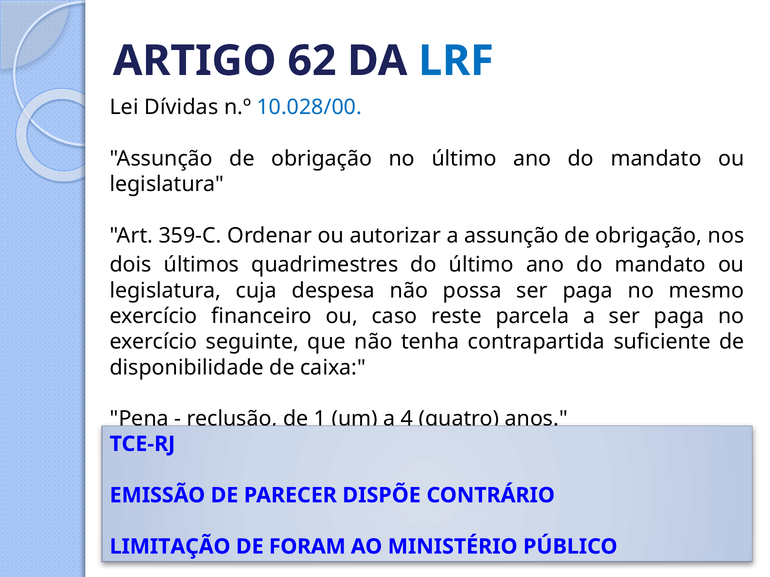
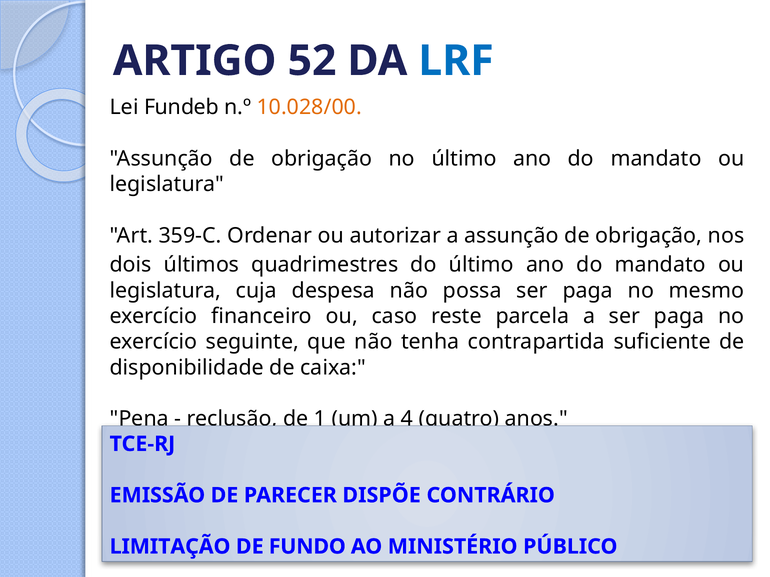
62: 62 -> 52 (312, 61)
Dívidas: Dívidas -> Fundeb (182, 107)
10.028/00 colour: blue -> orange (309, 107)
FORAM: FORAM -> FUNDO (307, 547)
